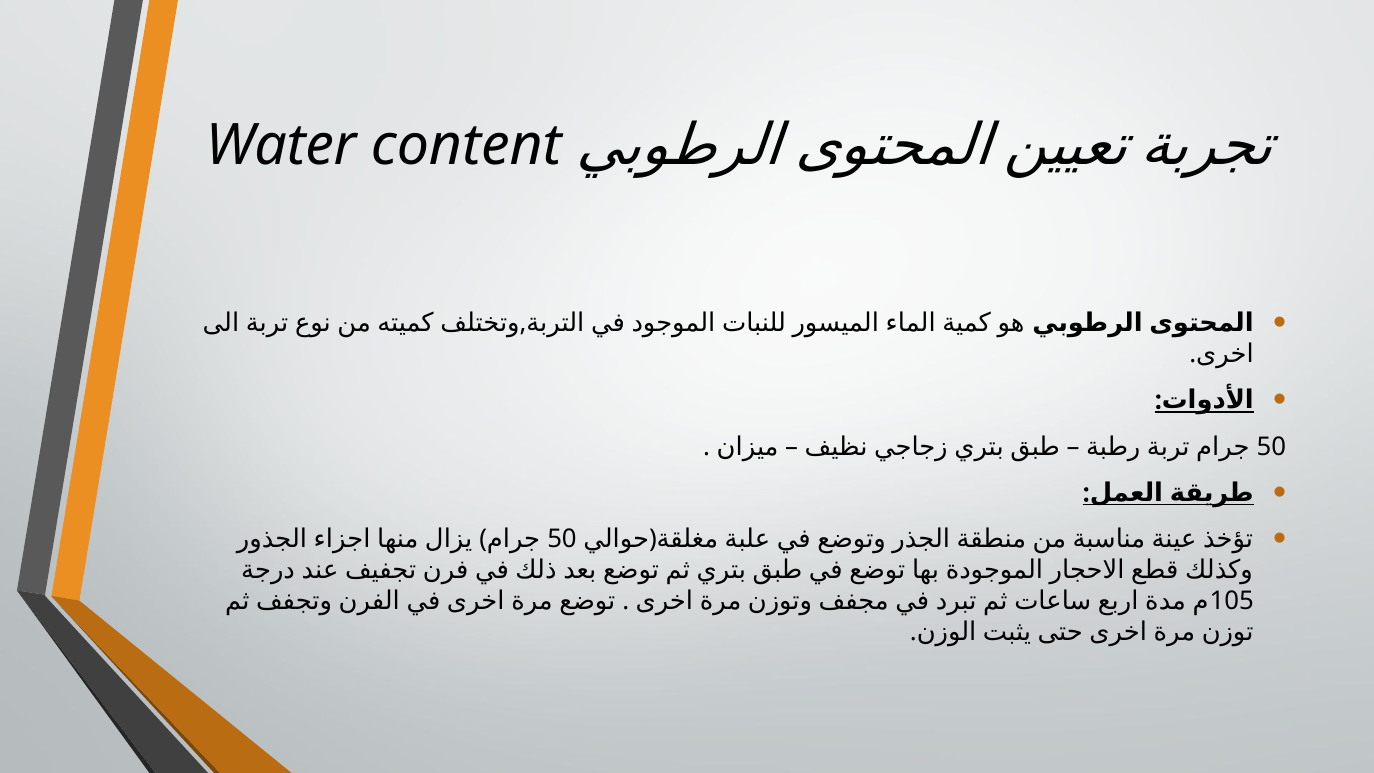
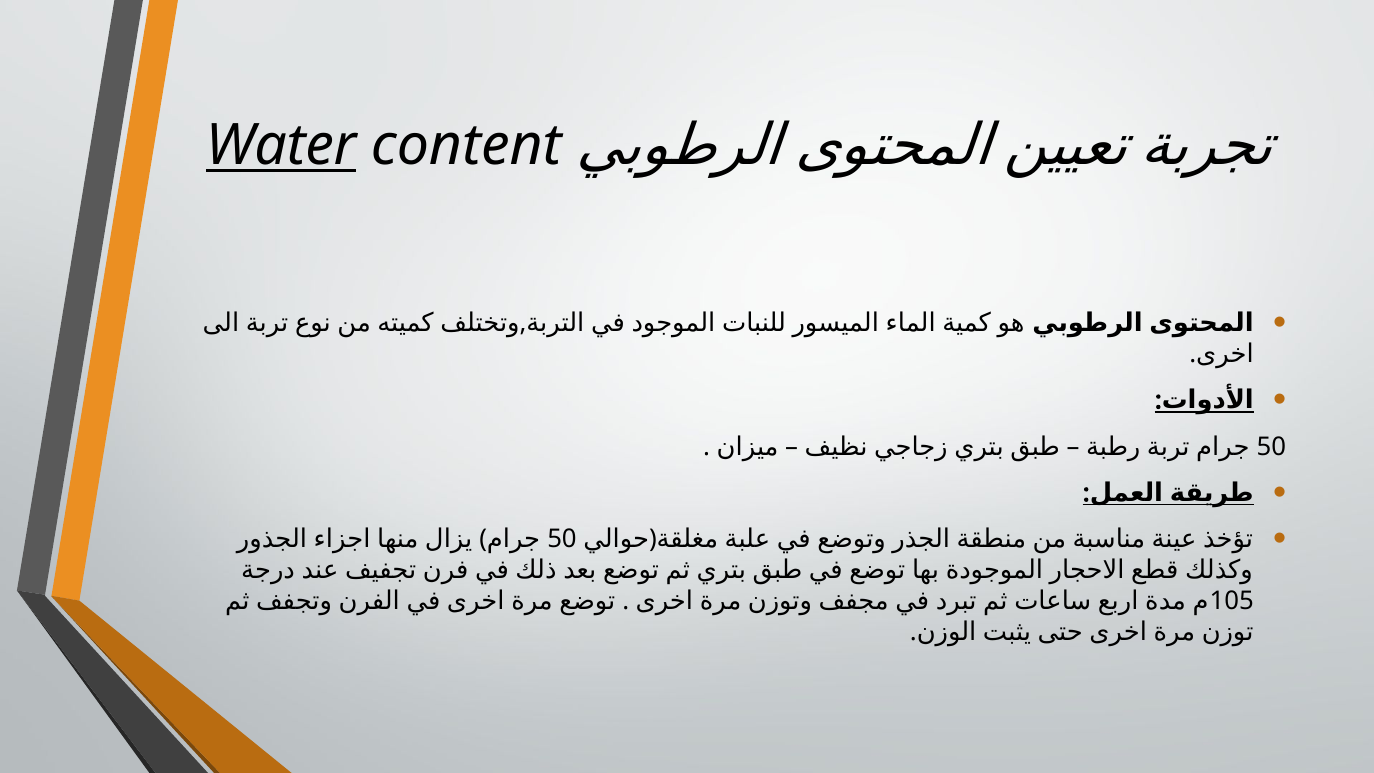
Water underline: none -> present (281, 146)
